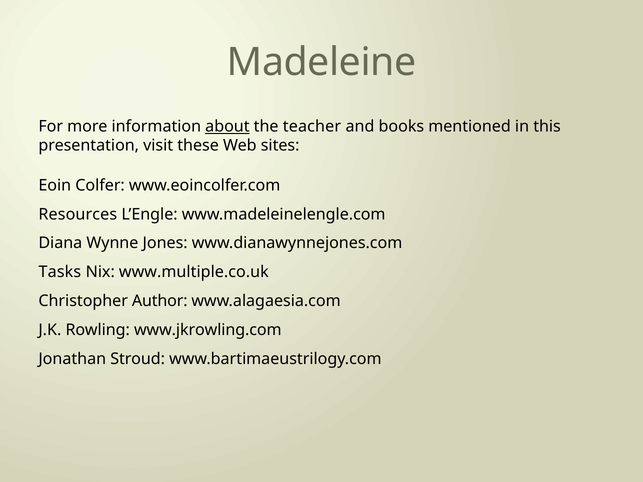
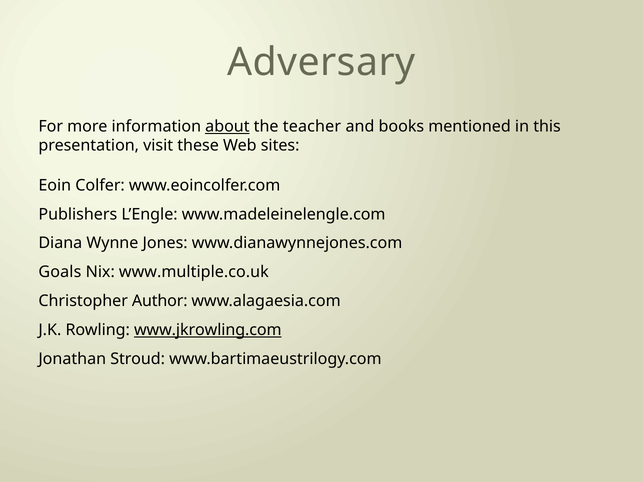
Madeleine: Madeleine -> Adversary (321, 62)
Resources: Resources -> Publishers (78, 214)
Tasks: Tasks -> Goals (60, 272)
www.jkrowling.com underline: none -> present (208, 330)
